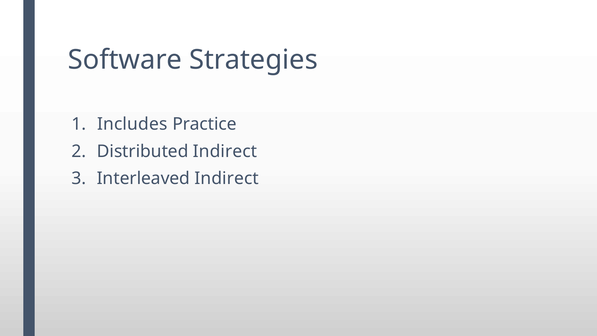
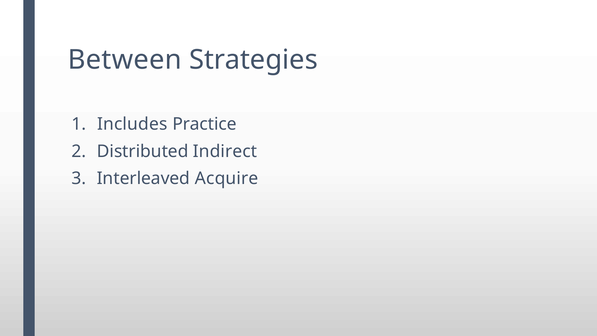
Software: Software -> Between (125, 60)
Interleaved Indirect: Indirect -> Acquire (227, 178)
